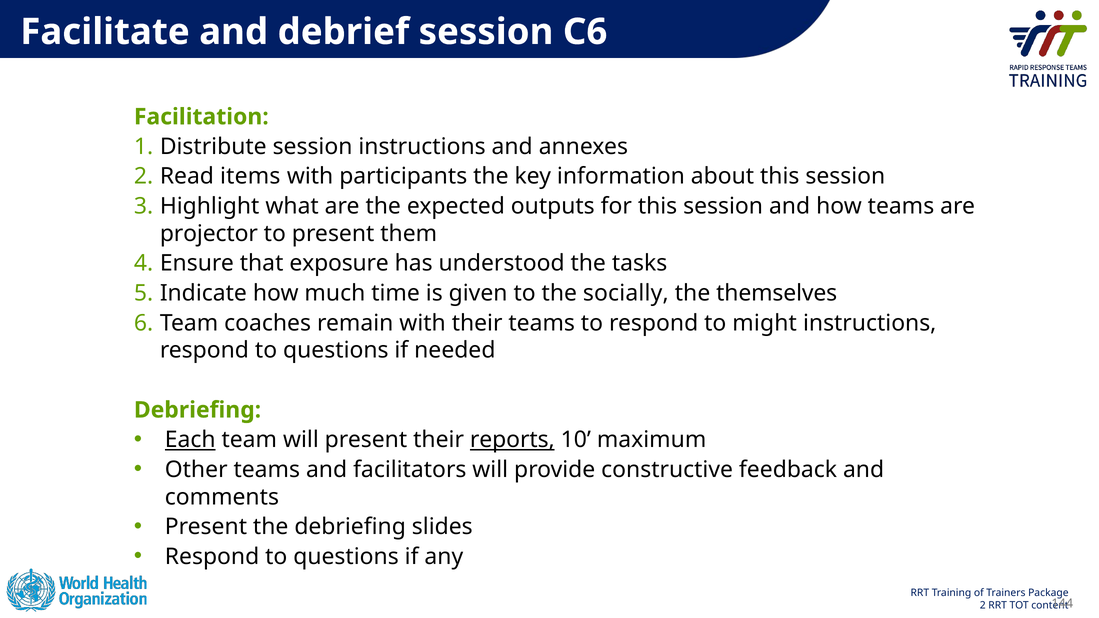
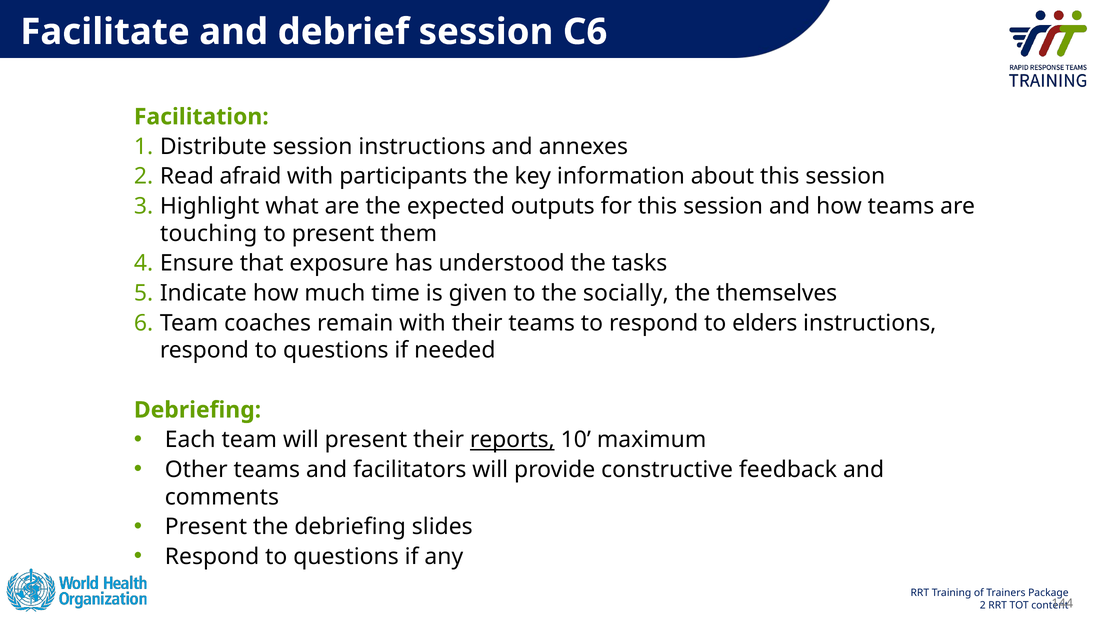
items: items -> afraid (250, 176)
projector: projector -> touching (209, 234)
might: might -> elders (765, 323)
Each underline: present -> none (190, 440)
